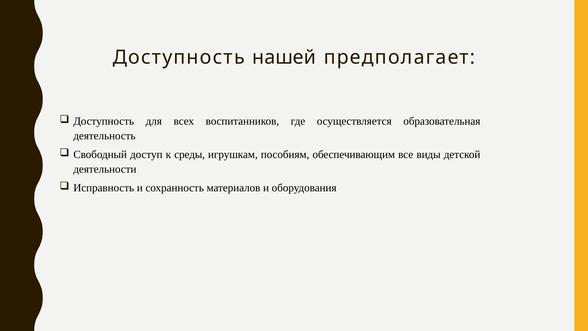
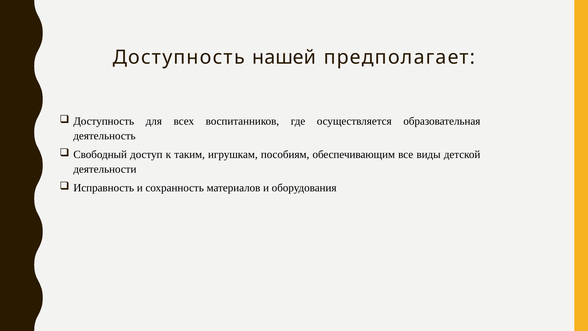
среды: среды -> таким (190, 154)
